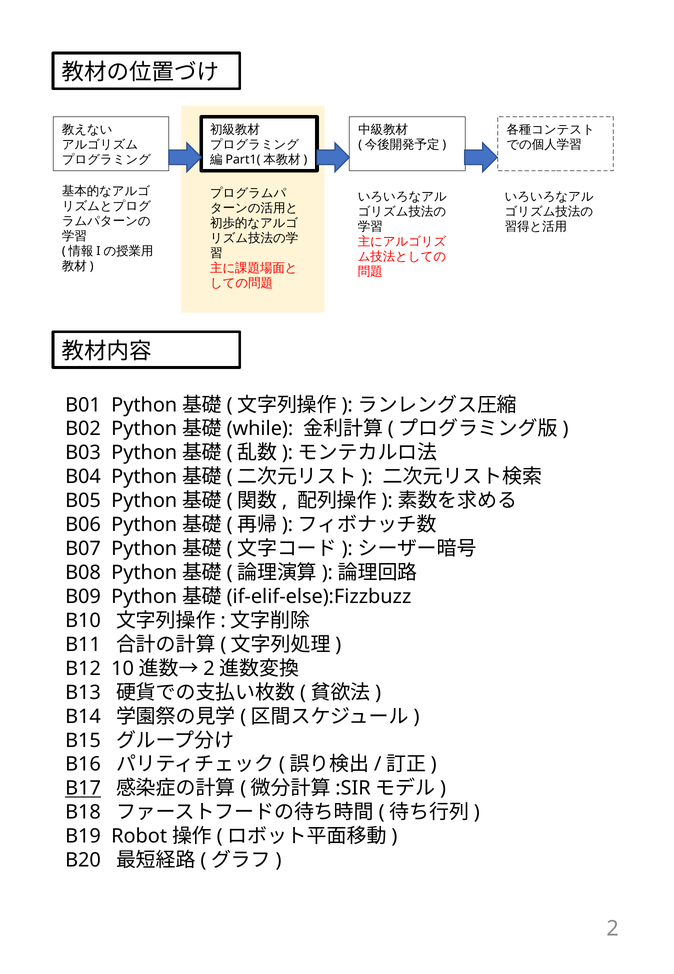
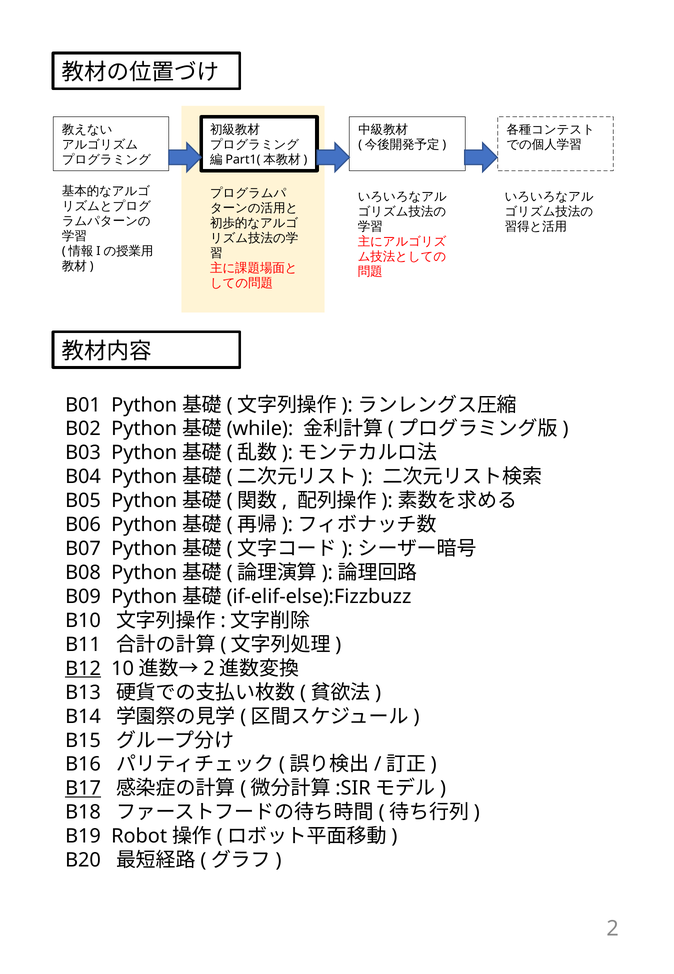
B12 underline: none -> present (83, 668)
